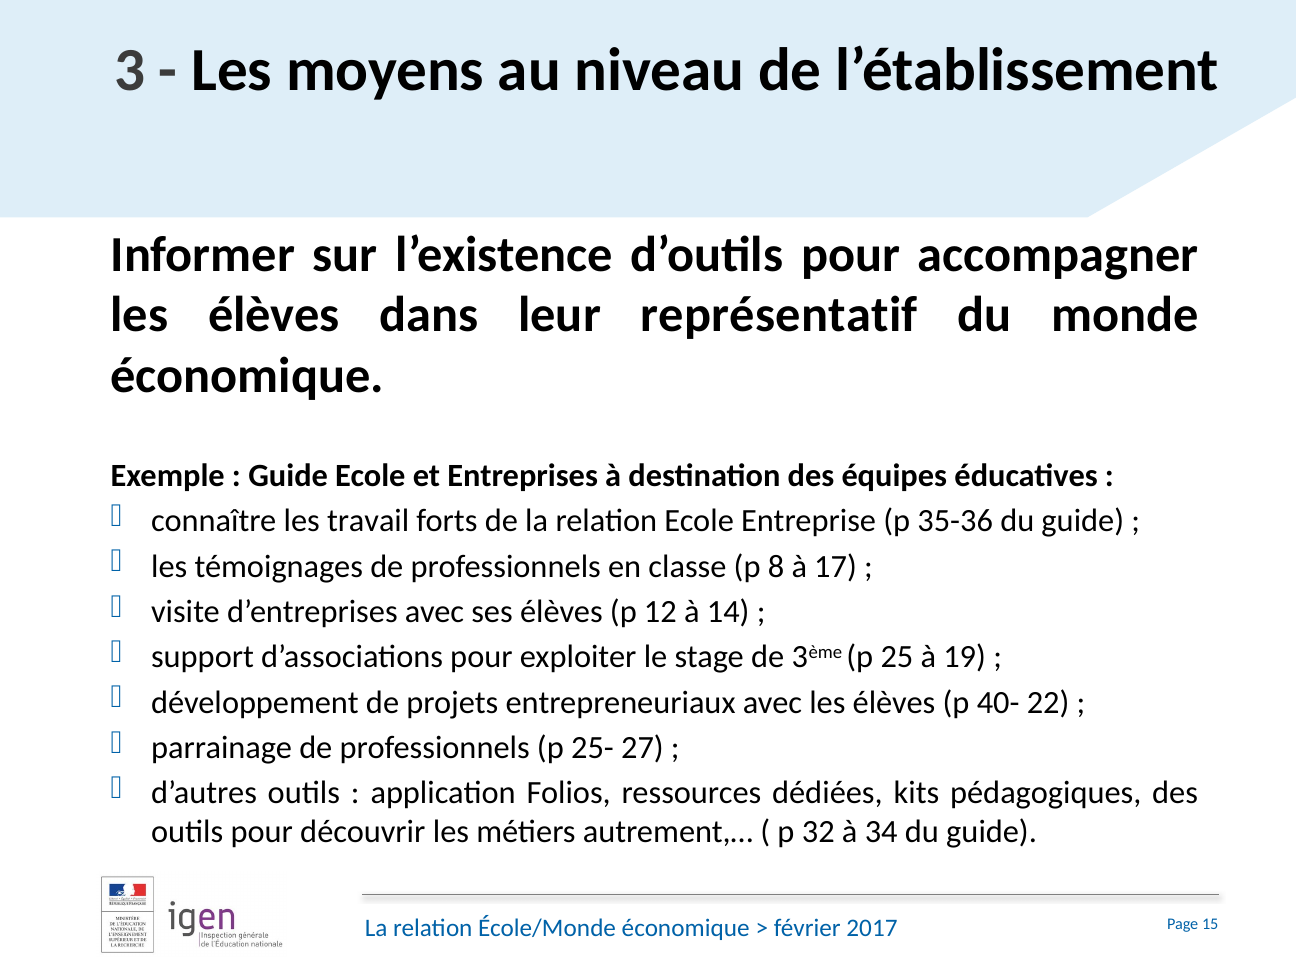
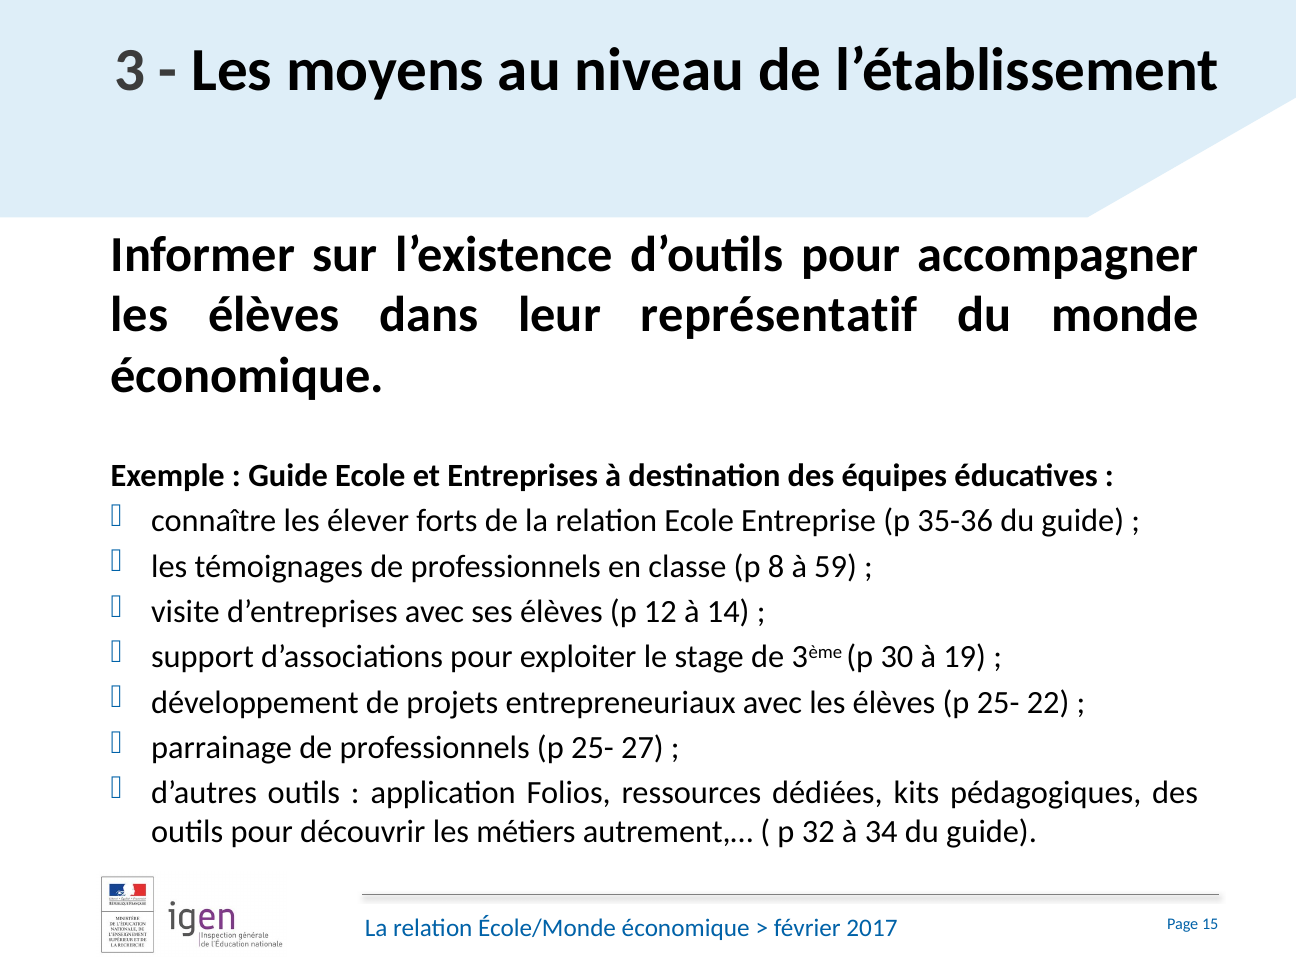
travail: travail -> élever (368, 521)
17: 17 -> 59 (836, 566)
25: 25 -> 30 (897, 657)
élèves p 40-: 40- -> 25- (998, 703)
